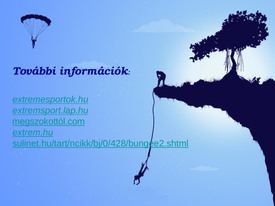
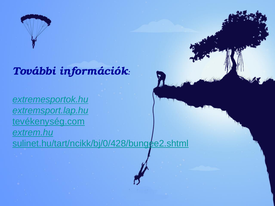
megszokottól.com: megszokottól.com -> tevékenység.com (49, 122)
